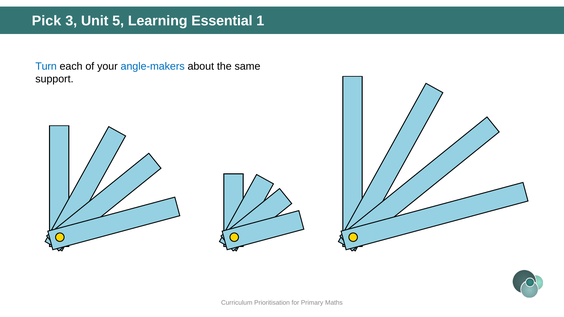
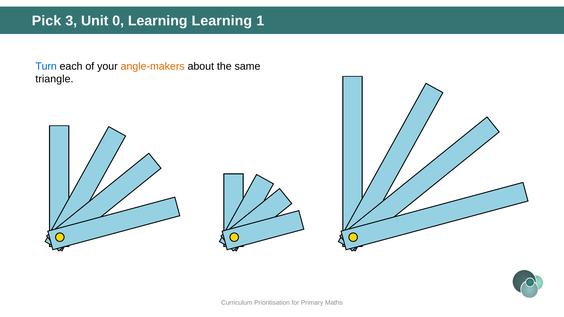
5: 5 -> 0 (118, 21)
Learning Essential: Essential -> Learning (222, 21)
angle-makers colour: blue -> orange (153, 67)
support: support -> triangle (54, 79)
